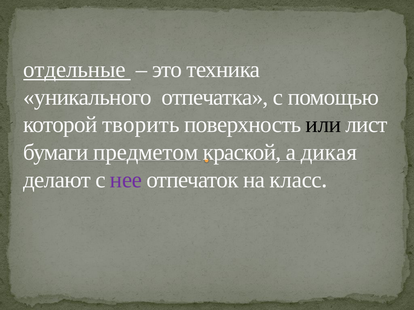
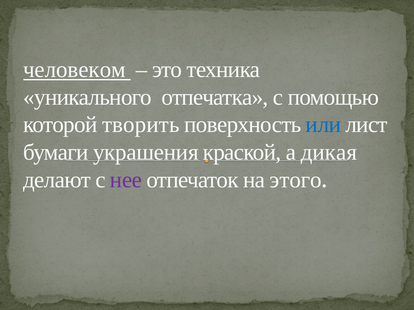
отдельные: отдельные -> человеком (74, 70)
или colour: black -> blue (323, 125)
предметом: предметом -> украшения (146, 153)
класс: класс -> этого (296, 180)
